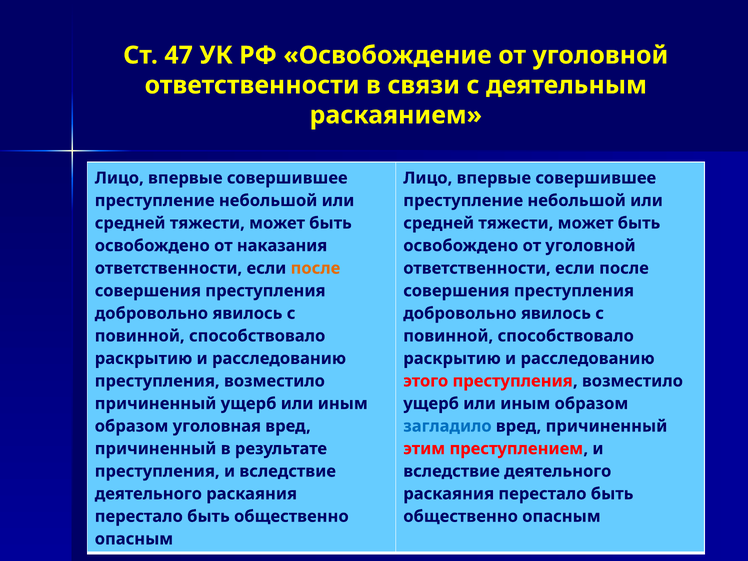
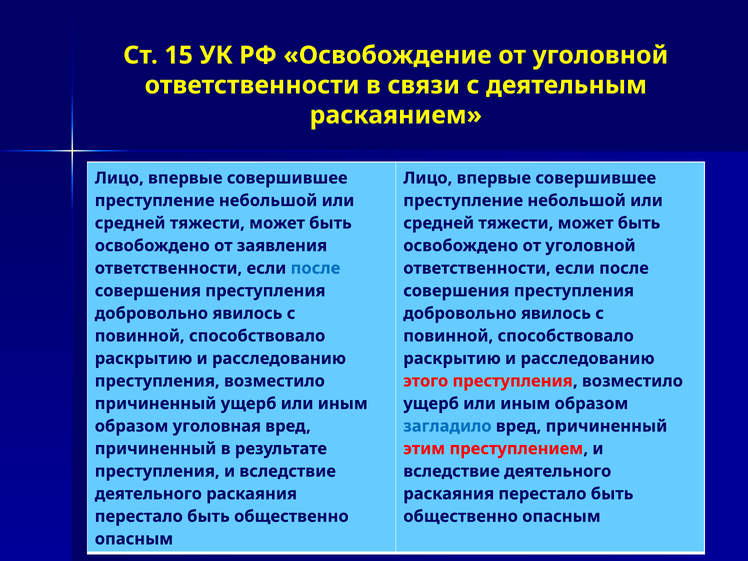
47: 47 -> 15 (179, 55)
наказания: наказания -> заявления (282, 246)
после colour: orange -> blue (315, 268)
